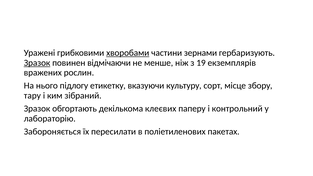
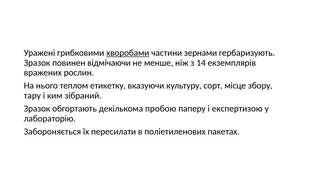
Зразок underline: present -> none (37, 63)
19: 19 -> 14 (201, 63)
підлогу: підлогу -> теплом (74, 86)
клеєвих: клеєвих -> пробою (161, 109)
контрольний: контрольний -> експертизою (237, 109)
